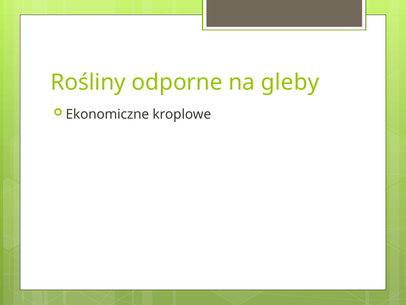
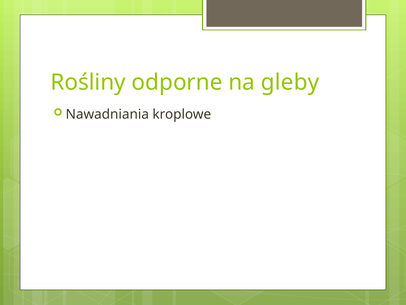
Ekonomiczne: Ekonomiczne -> Nawadniania (107, 114)
